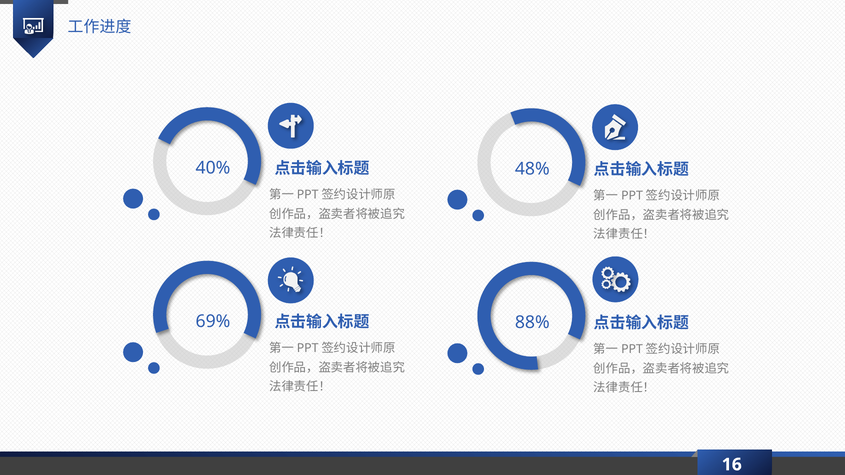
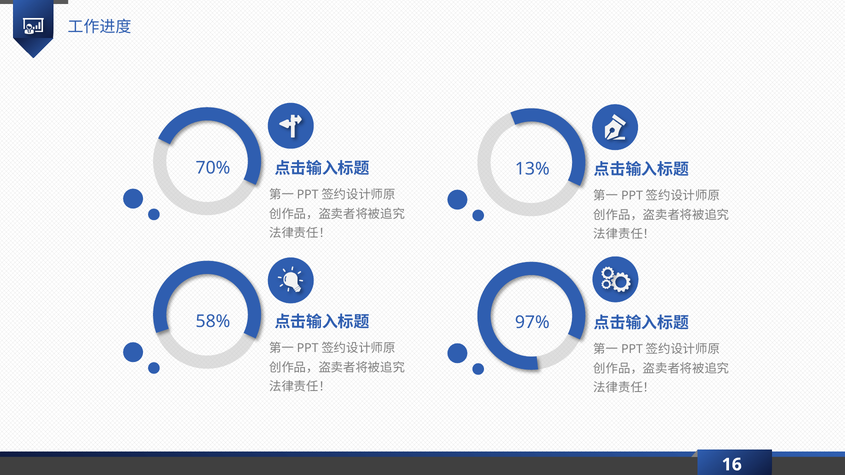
40%: 40% -> 70% (213, 168)
48%: 48% -> 13% (532, 169)
69%: 69% -> 58% (213, 322)
88%: 88% -> 97% (532, 323)
